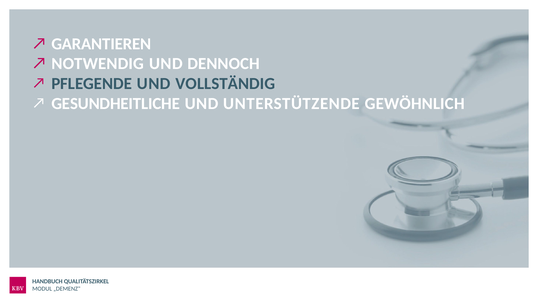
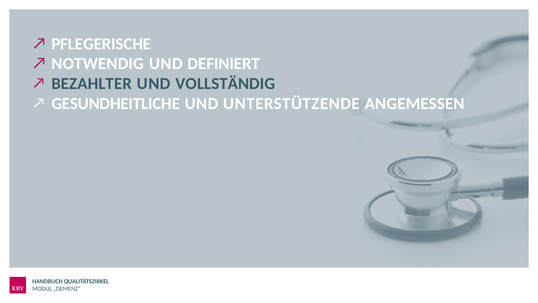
GARANTIEREN: GARANTIEREN -> PFLEGERISCHE (101, 44)
DENNOCH: DENNOCH -> DEFINIERT (224, 64)
PFLEGENDE: PFLEGENDE -> BEZAHLTER (92, 84)
GEWÖHNLICH: GEWÖHNLICH -> ANGEMESSEN (415, 103)
